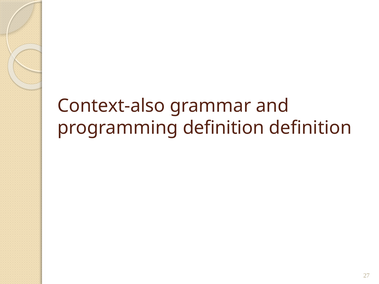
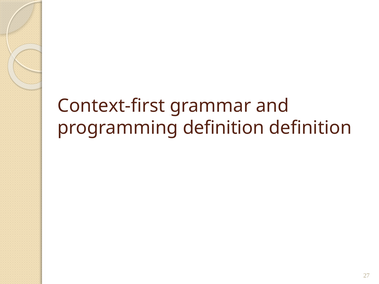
Context-also: Context-also -> Context-first (111, 106)
